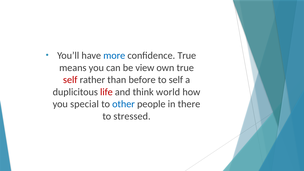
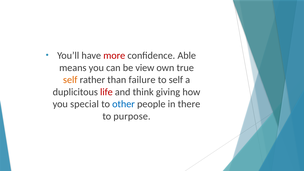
more colour: blue -> red (114, 56)
confidence True: True -> Able (187, 56)
self colour: red -> orange (70, 80)
before: before -> failure (142, 80)
world: world -> giving (168, 92)
stressed: stressed -> purpose (132, 116)
